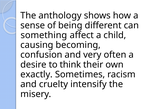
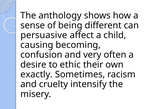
something: something -> persuasive (44, 35)
think: think -> ethic (70, 64)
